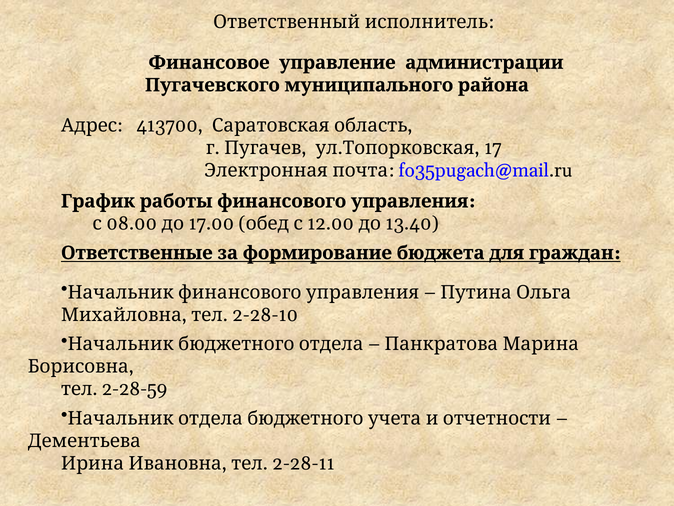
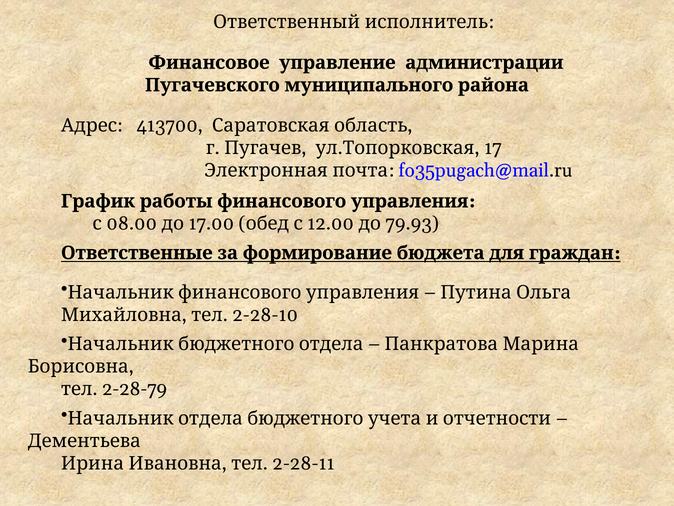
13.40: 13.40 -> 79.93 (412, 223)
2-28-59: 2-28-59 -> 2-28-79 (135, 389)
